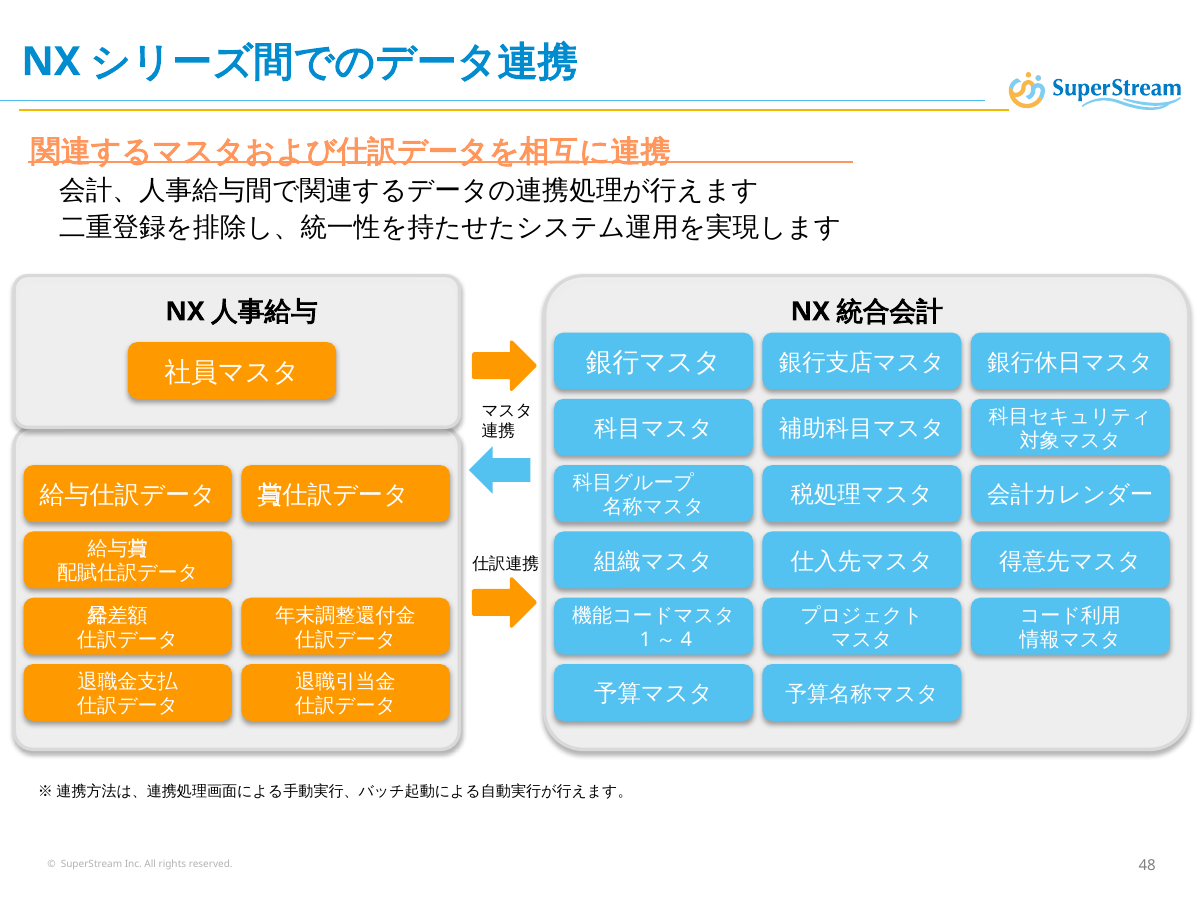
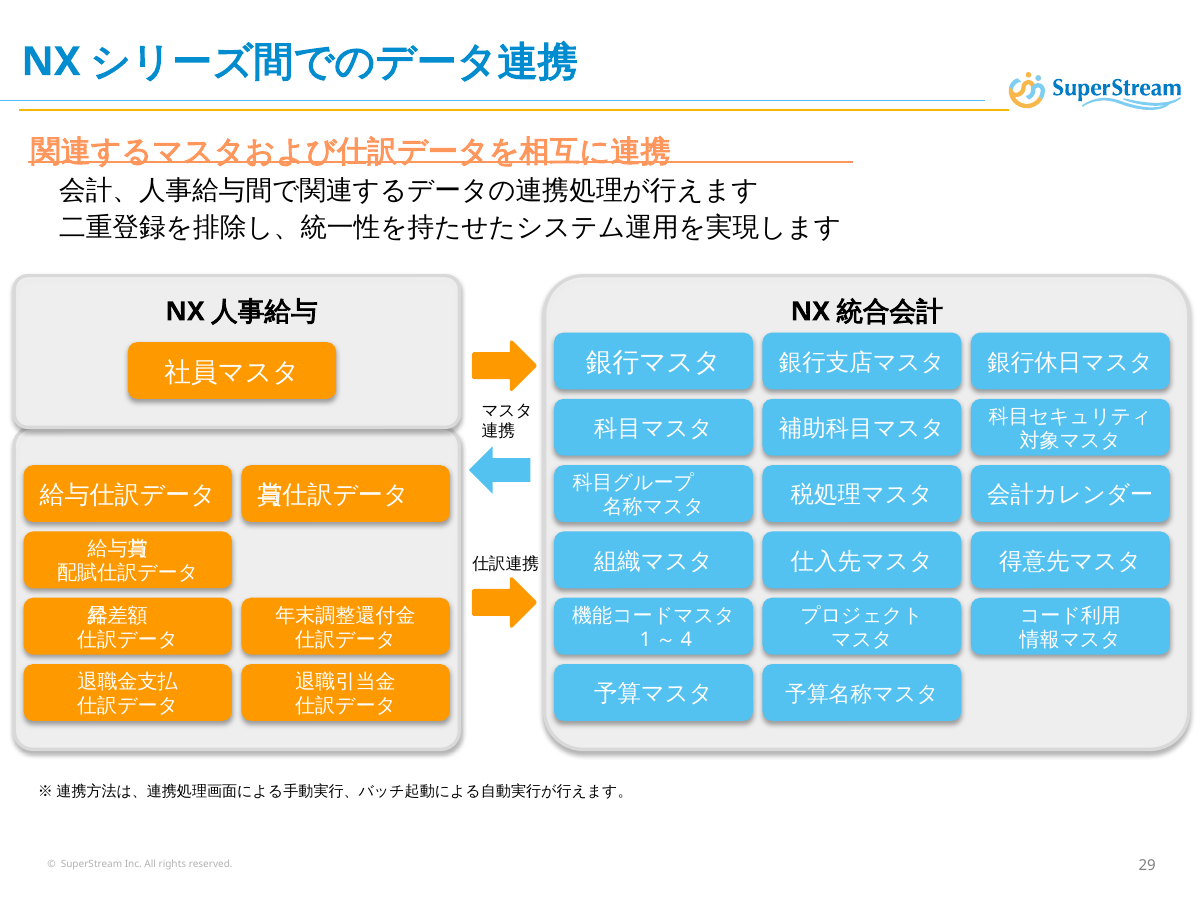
48: 48 -> 29 (1147, 866)
